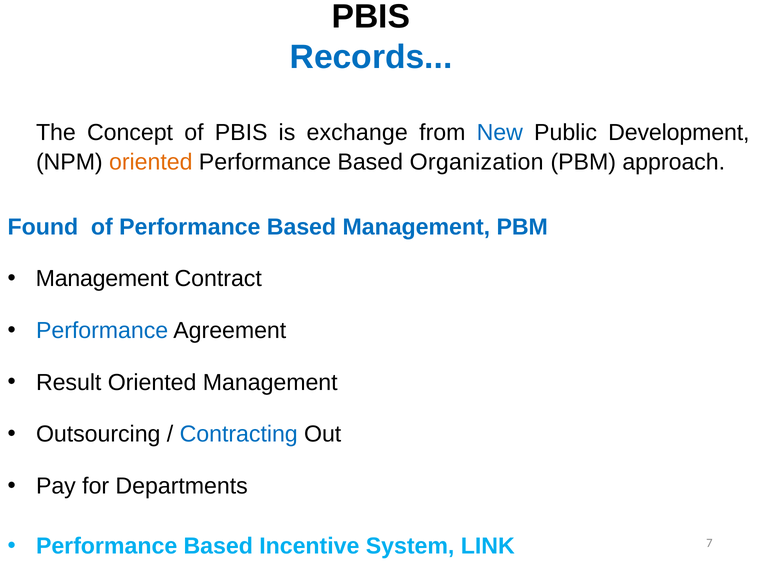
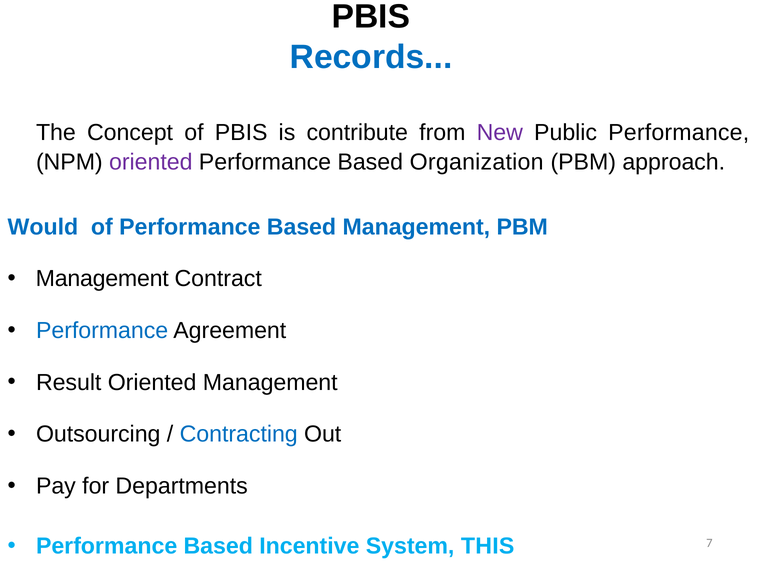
exchange: exchange -> contribute (357, 133)
New colour: blue -> purple (500, 133)
Public Development: Development -> Performance (679, 133)
oriented colour: orange -> purple (151, 162)
Found: Found -> Would (43, 227)
LINK: LINK -> THIS (488, 546)
